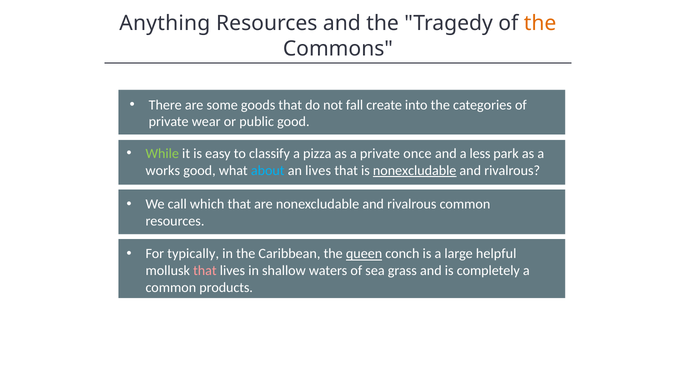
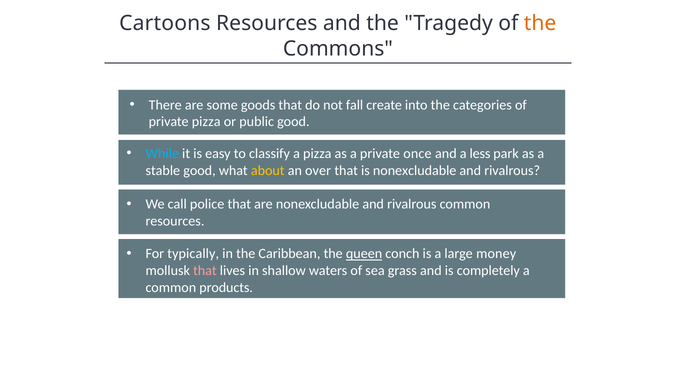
Anything: Anything -> Cartoons (165, 23)
private wear: wear -> pizza (206, 122)
While colour: light green -> light blue (162, 154)
works: works -> stable (163, 171)
about colour: light blue -> yellow (268, 171)
an lives: lives -> over (318, 171)
nonexcludable underline: present -> none (415, 171)
which: which -> police (207, 204)
helpful: helpful -> money (496, 254)
